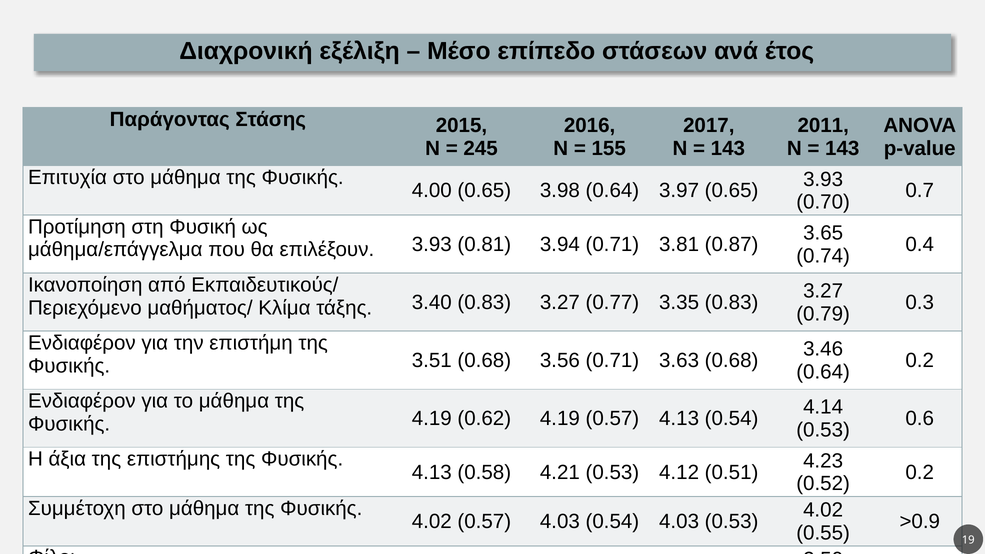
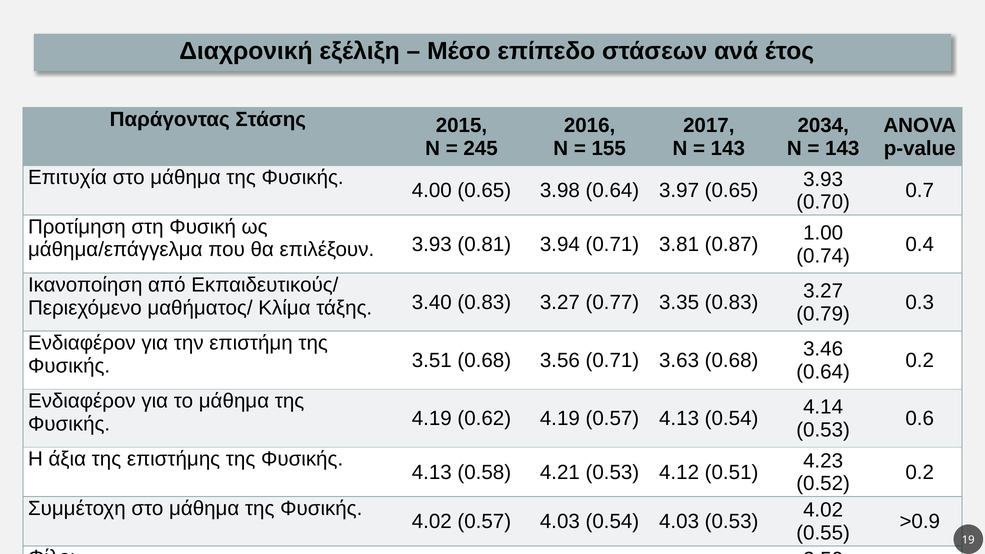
2011: 2011 -> 2034 (823, 126)
3.65: 3.65 -> 1.00 (823, 233)
